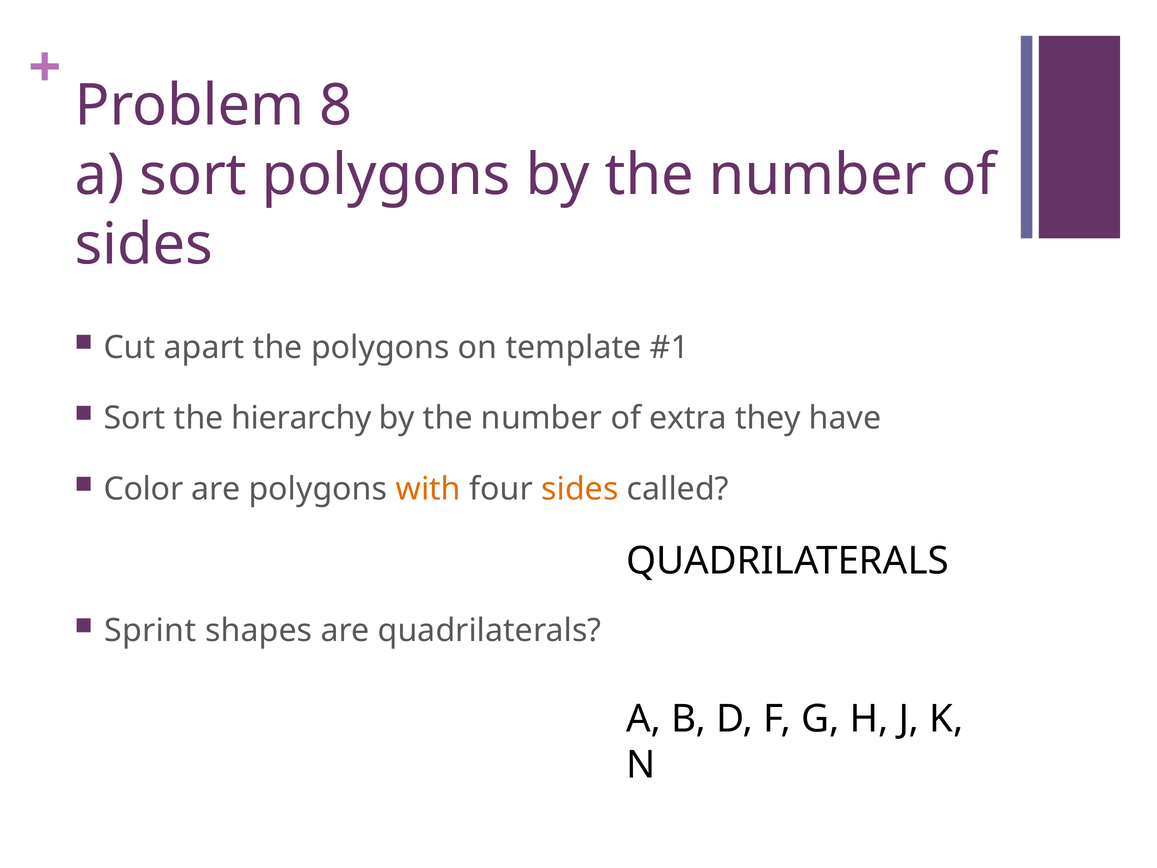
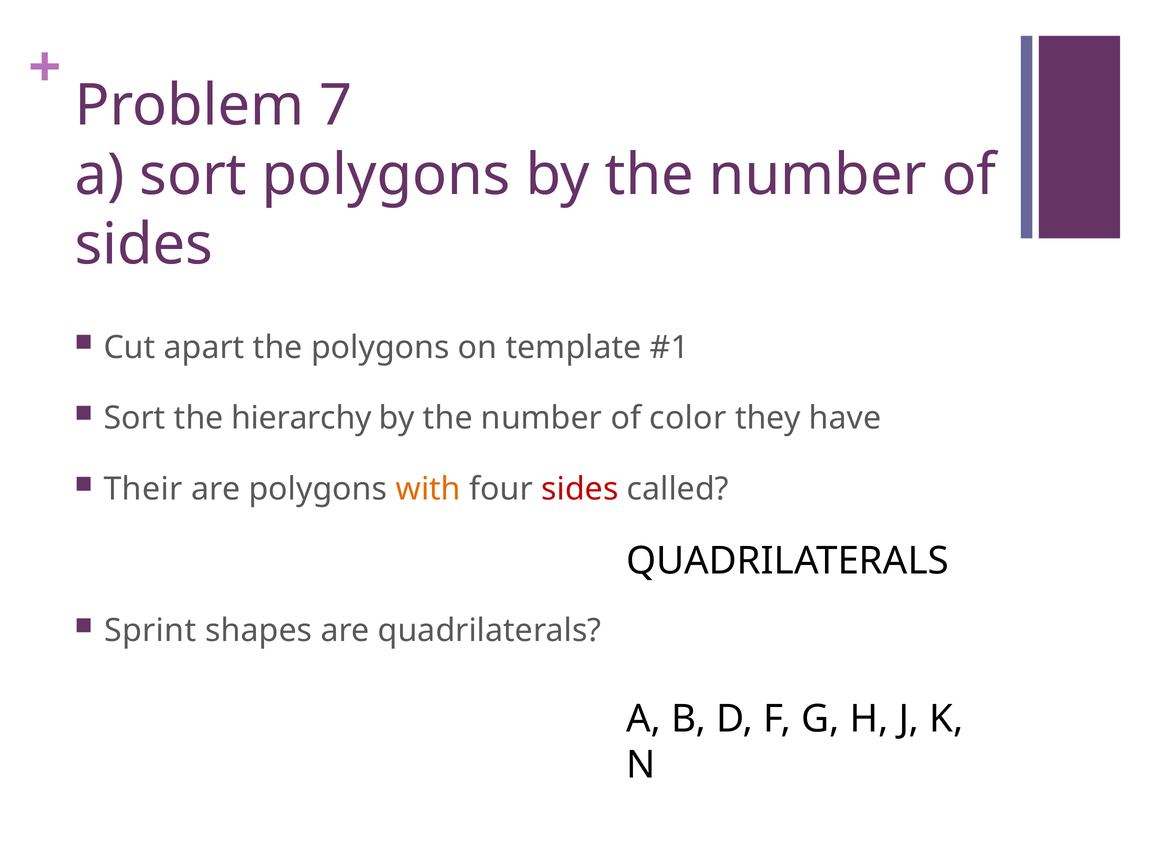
8: 8 -> 7 (336, 106)
extra: extra -> color (688, 418)
Color: Color -> Their (143, 489)
sides colour: orange -> red (580, 489)
